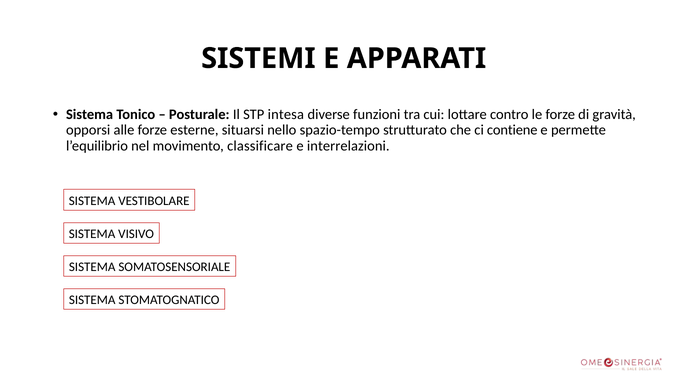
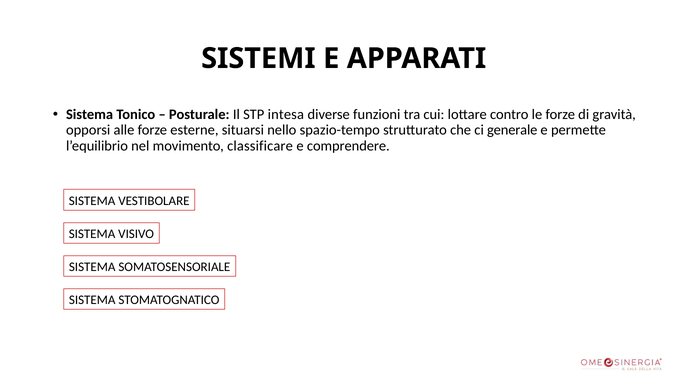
contiene: contiene -> generale (512, 130)
interrelazioni: interrelazioni -> comprendere (348, 146)
